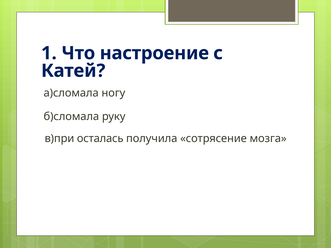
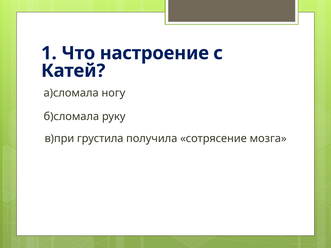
осталась: осталась -> грустила (100, 139)
